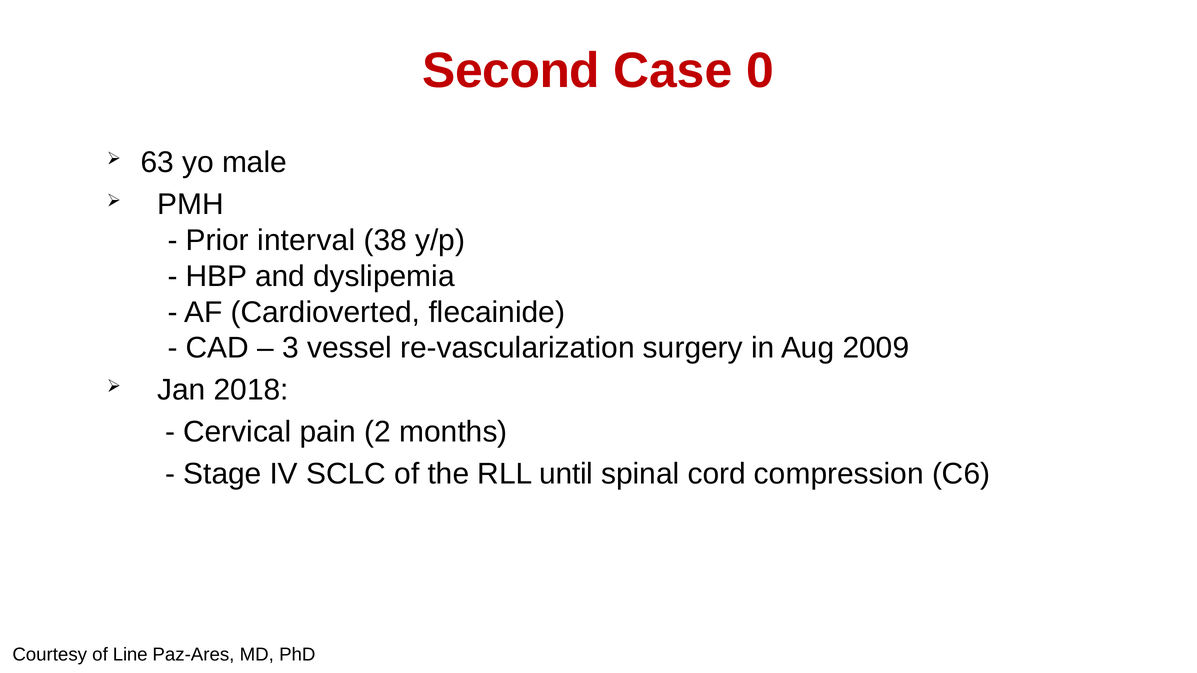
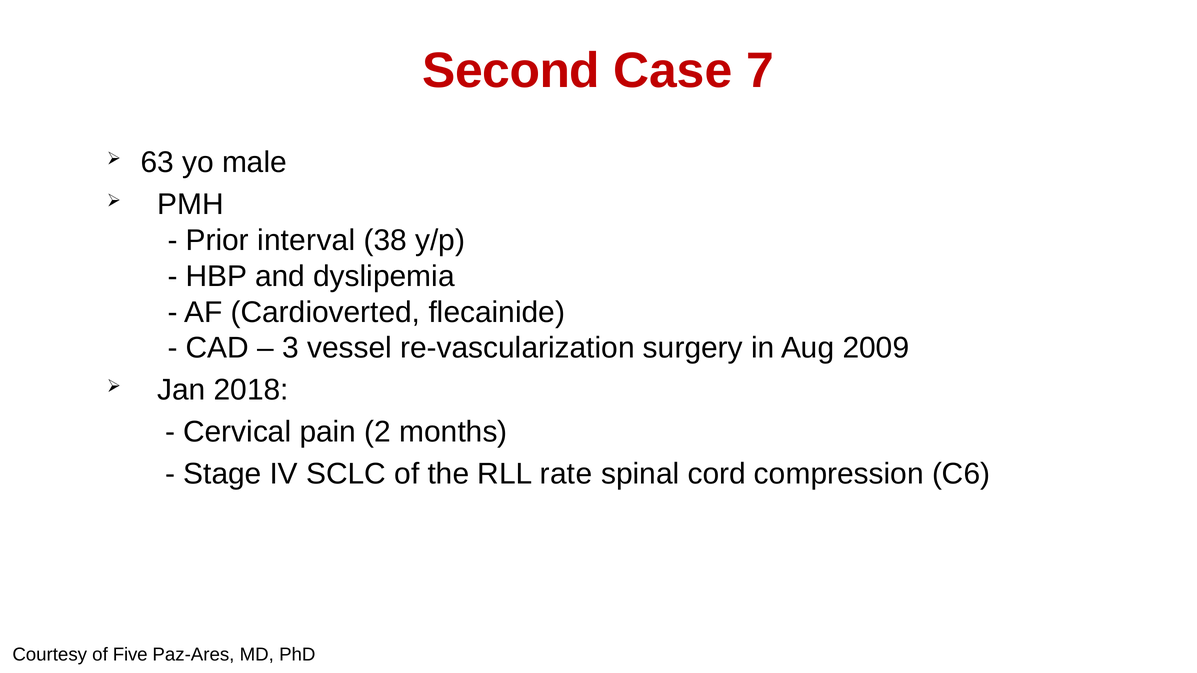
0: 0 -> 7 (760, 71)
until: until -> rate (566, 474)
Line: Line -> Five (130, 655)
